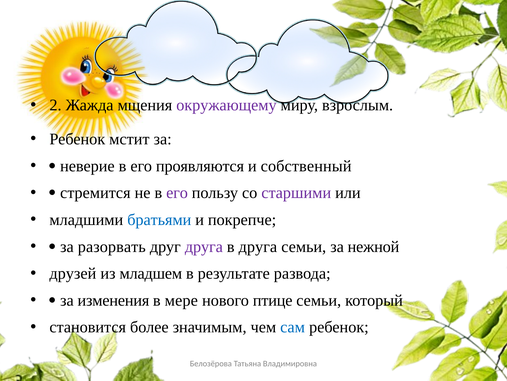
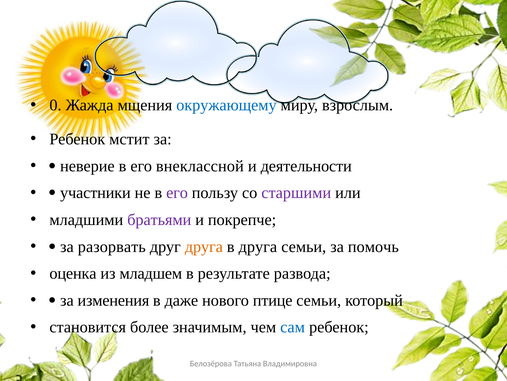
2: 2 -> 0 (56, 105)
окружающему colour: purple -> blue (226, 105)
проявляются: проявляются -> внеклассной (200, 166)
собственный: собственный -> деятельности (306, 166)
стремится: стремится -> участники (95, 193)
братьями colour: blue -> purple (159, 219)
друга colour: purple -> orange (204, 246)
нежной: нежной -> помочь (373, 246)
друзей: друзей -> оценка (73, 273)
мере: мере -> даже (181, 300)
